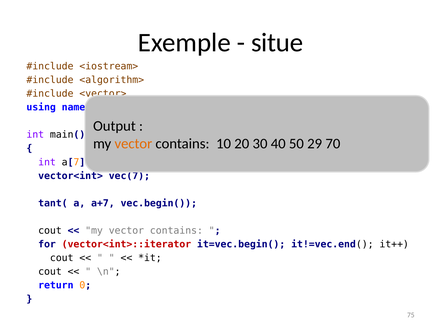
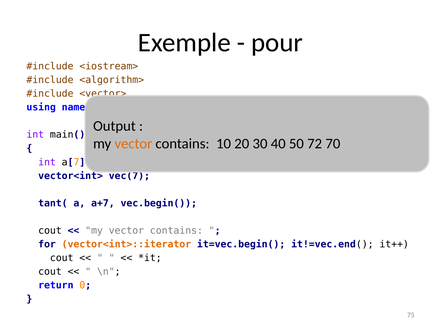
situe: situe -> pour (277, 43)
29: 29 -> 72 (315, 144)
vector<int>::iterator colour: red -> orange (126, 245)
